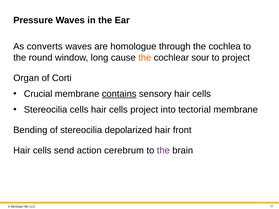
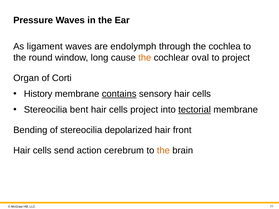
converts: converts -> ligament (45, 47)
homologue: homologue -> endolymph (133, 47)
sour: sour -> oval (200, 58)
Crucial: Crucial -> History (38, 94)
Stereocilia cells: cells -> bent (79, 110)
tectorial underline: none -> present (195, 110)
the colour: purple -> orange (163, 151)
